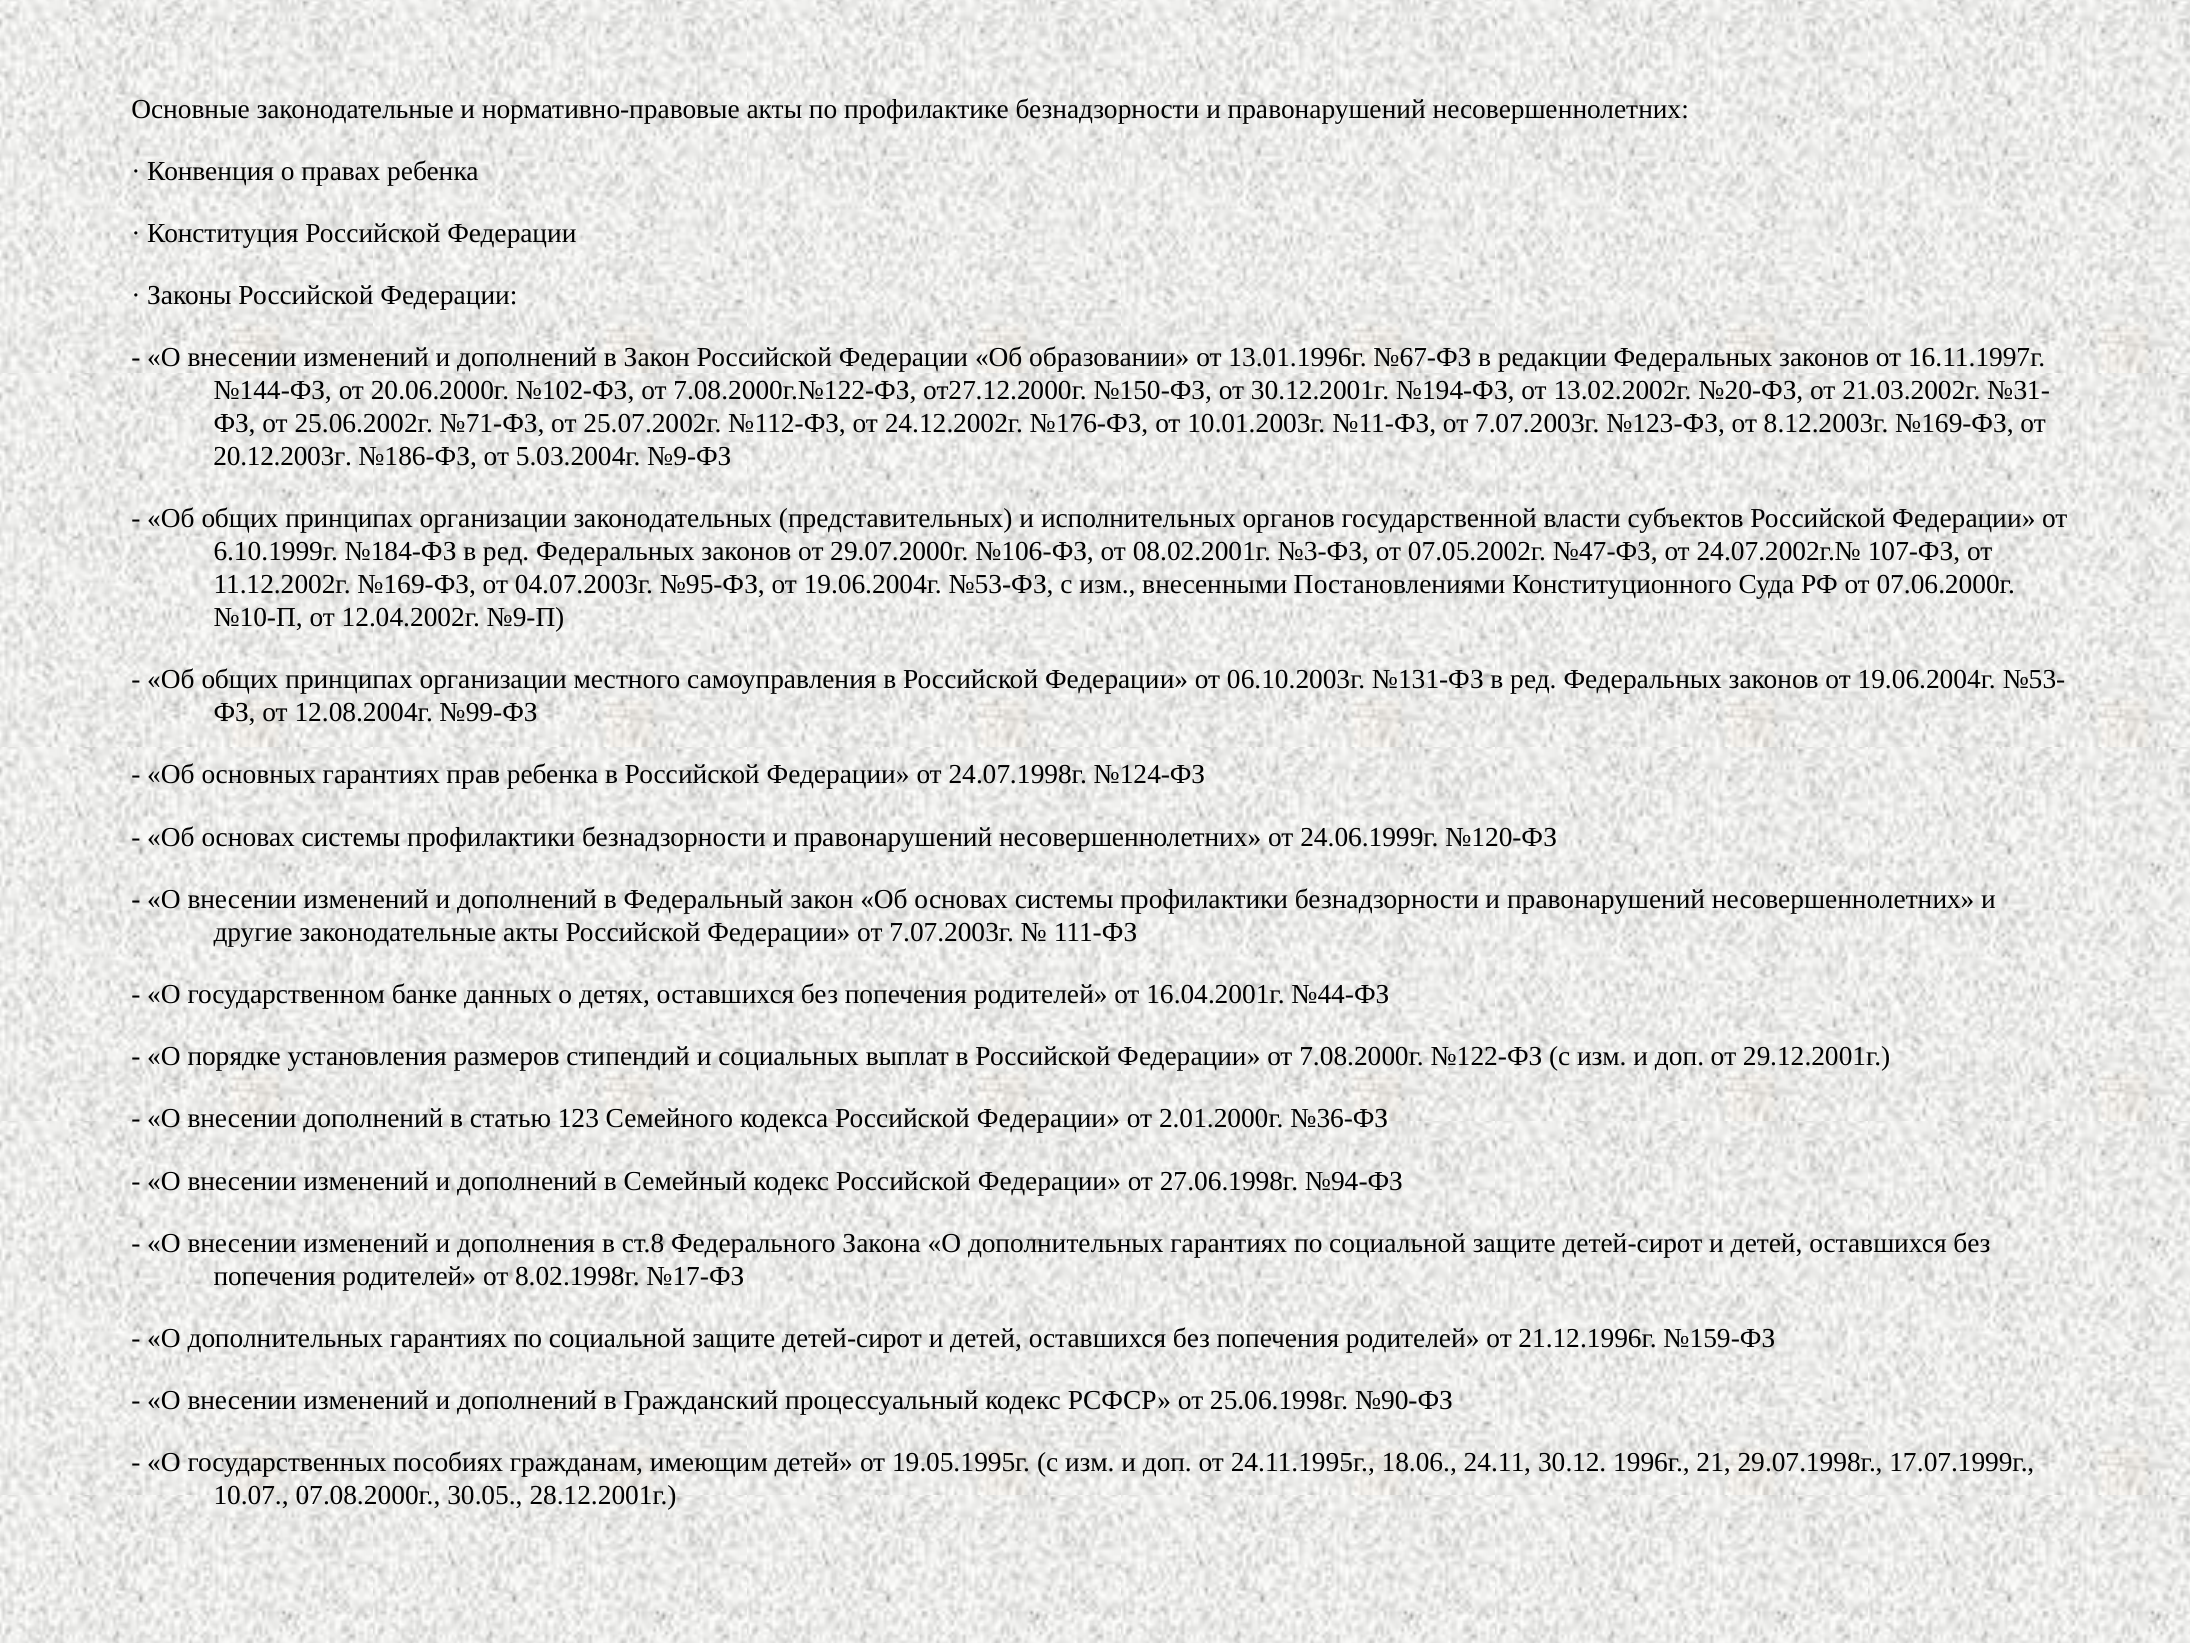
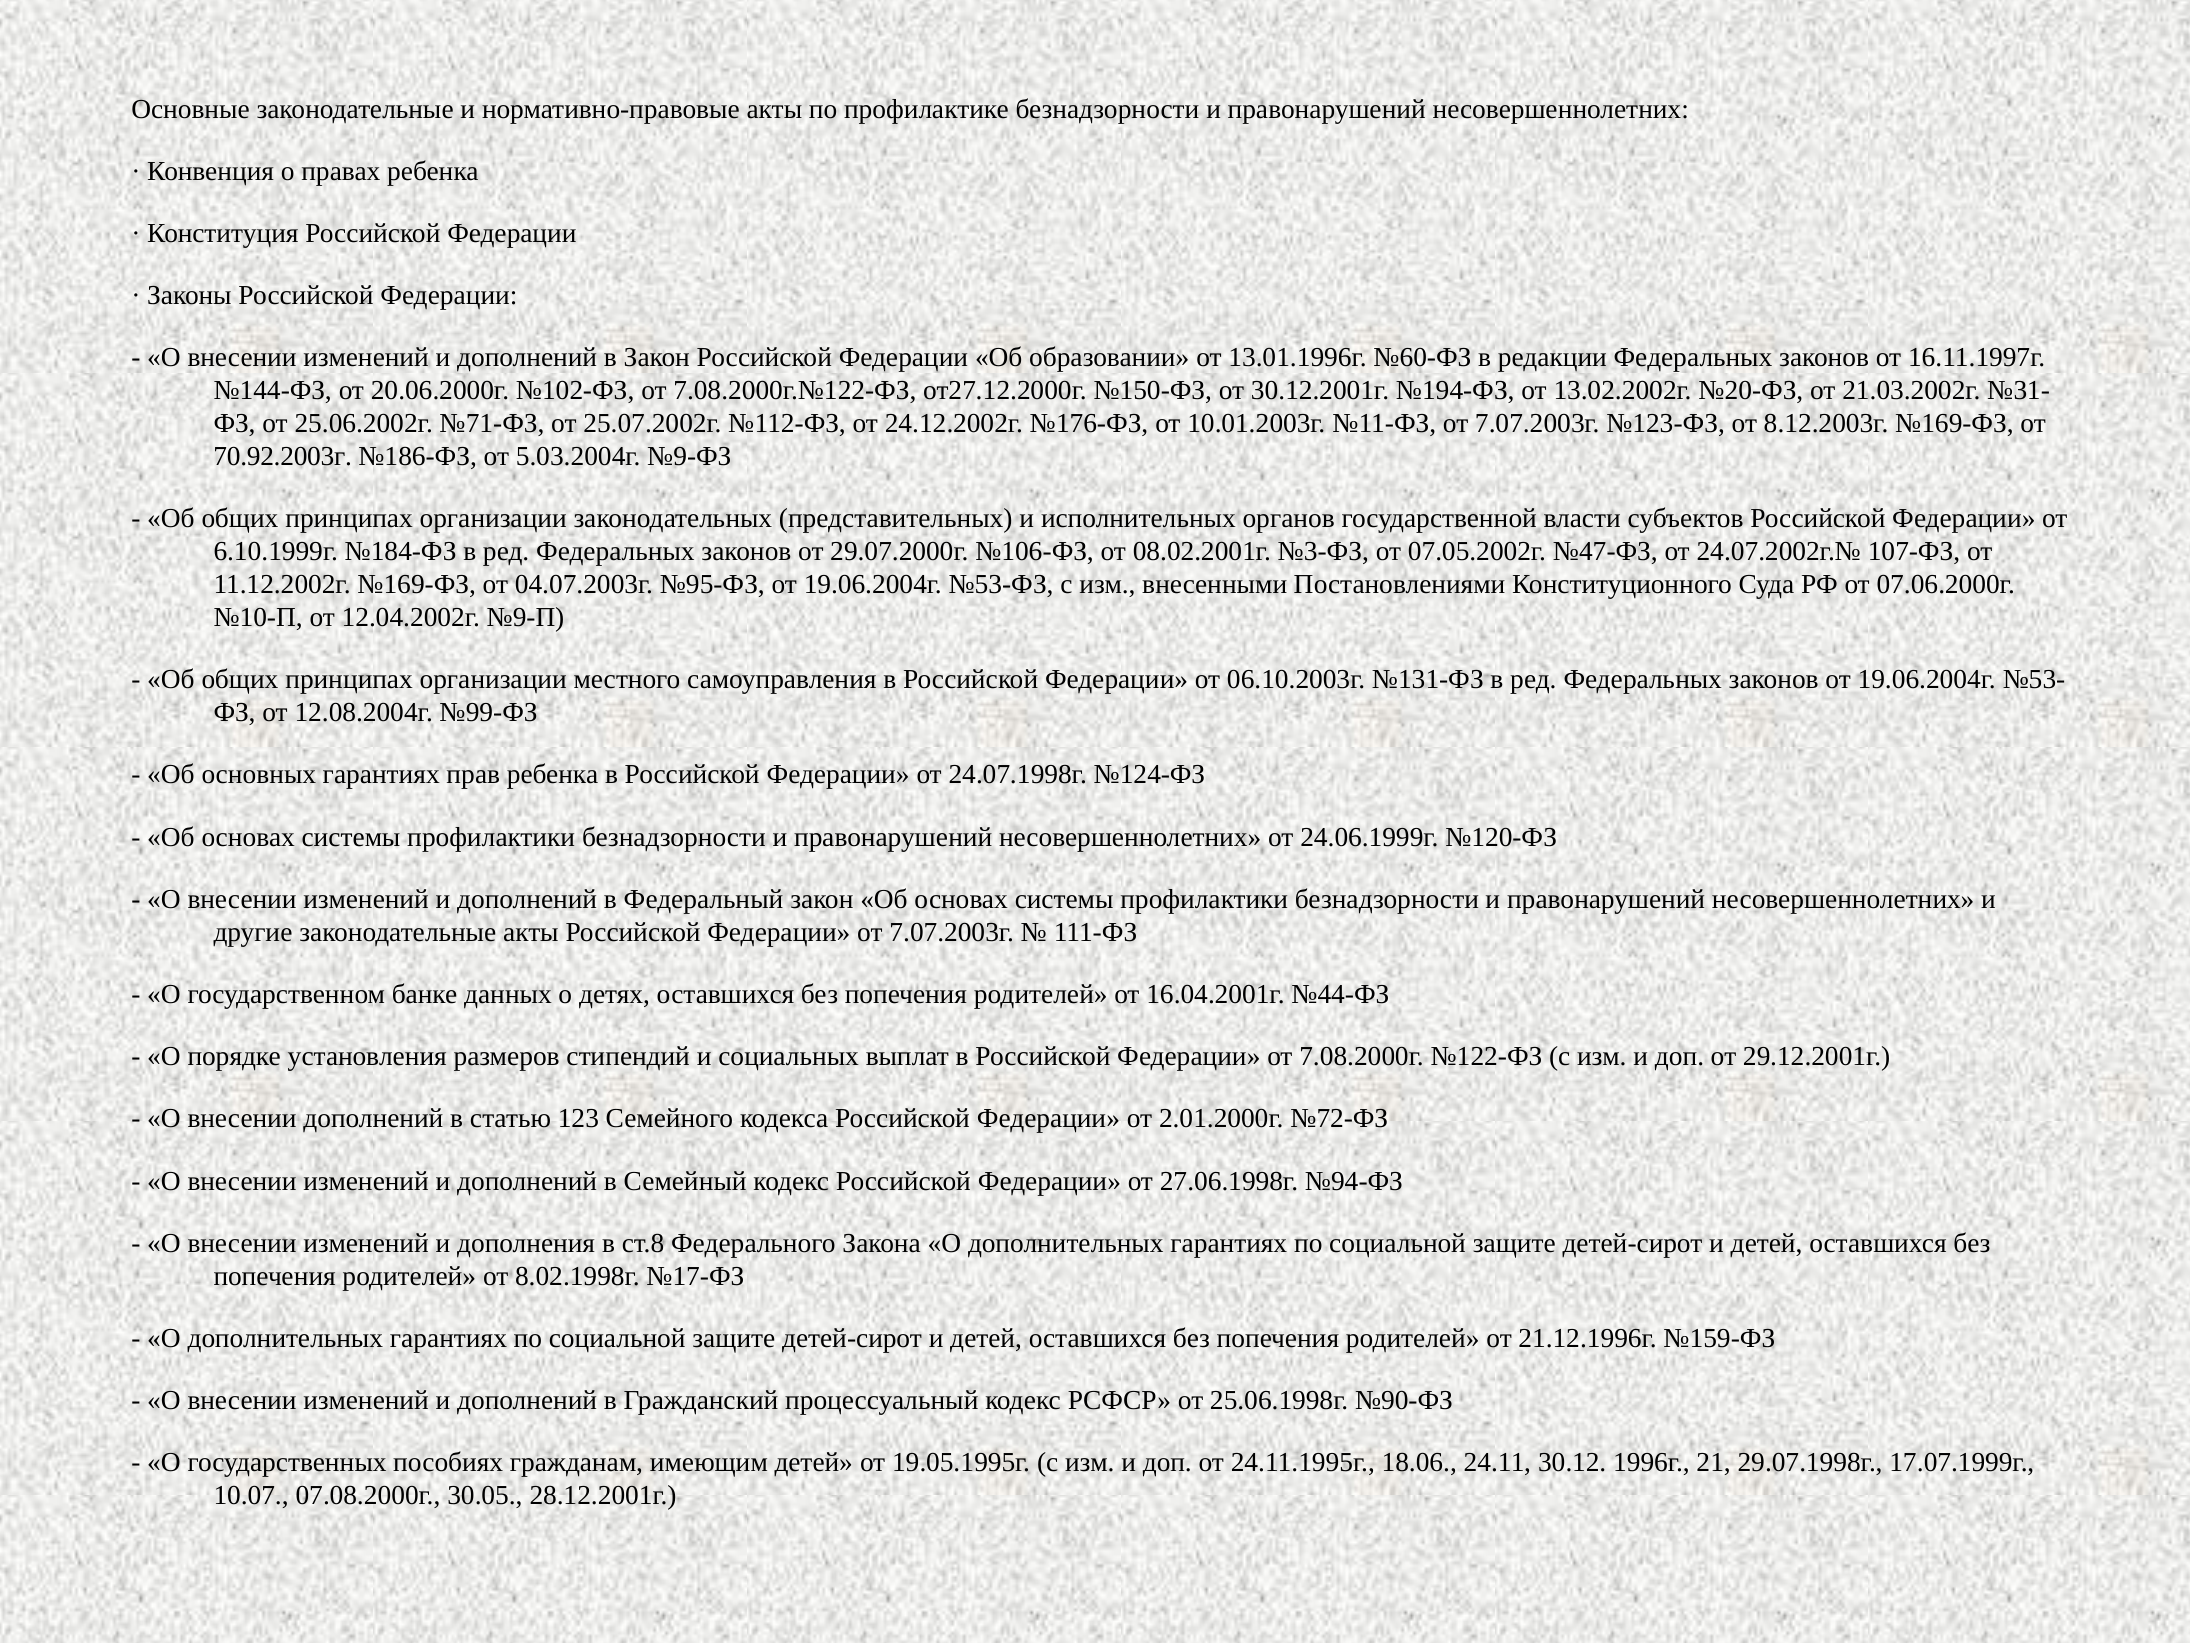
№67-ФЗ: №67-ФЗ -> №60-ФЗ (1422, 358)
20.12.2003г: 20.12.2003г -> 70.92.2003г (283, 456)
№36-ФЗ: №36-ФЗ -> №72-ФЗ (1339, 1118)
